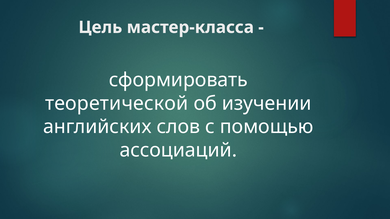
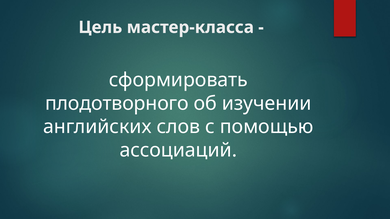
теоретической: теоретической -> плодотворного (117, 104)
